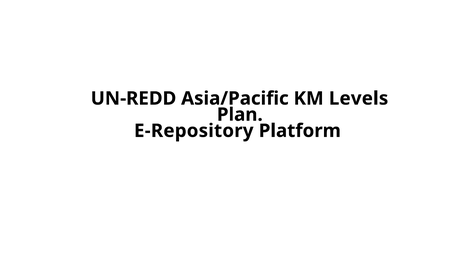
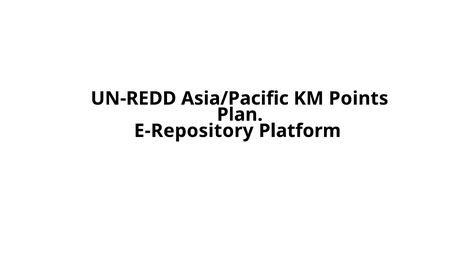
Levels: Levels -> Points (359, 98)
